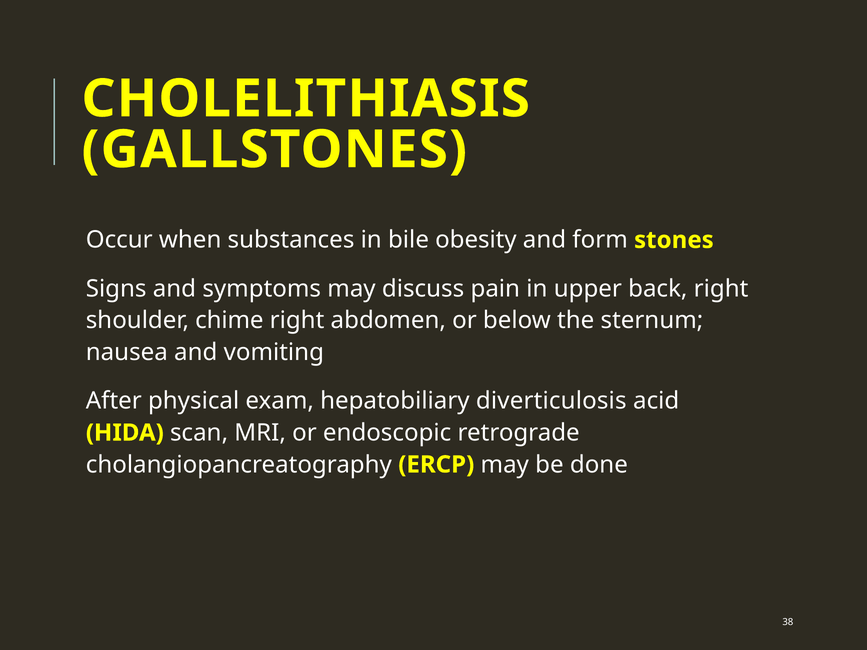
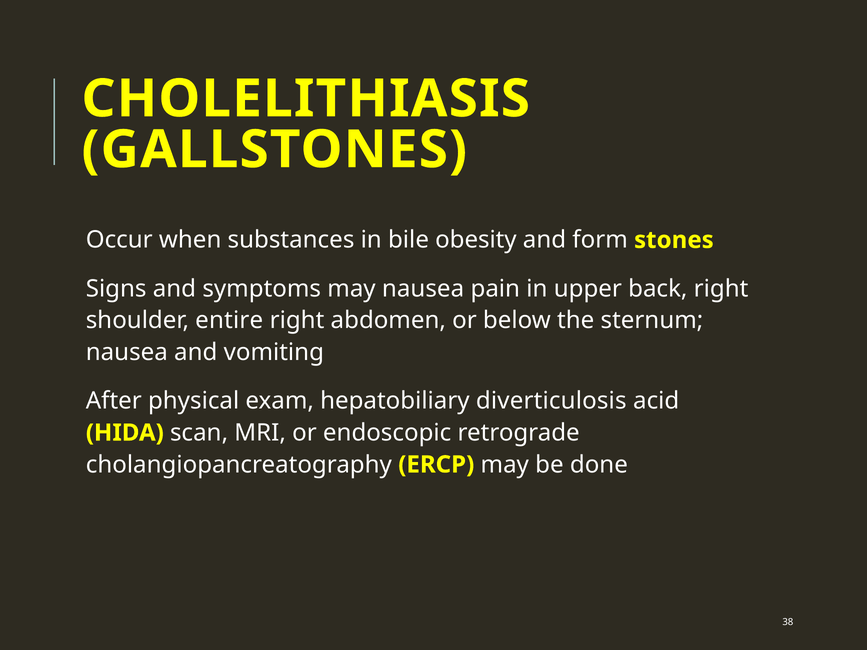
may discuss: discuss -> nausea (423, 289)
chime: chime -> entire (229, 321)
